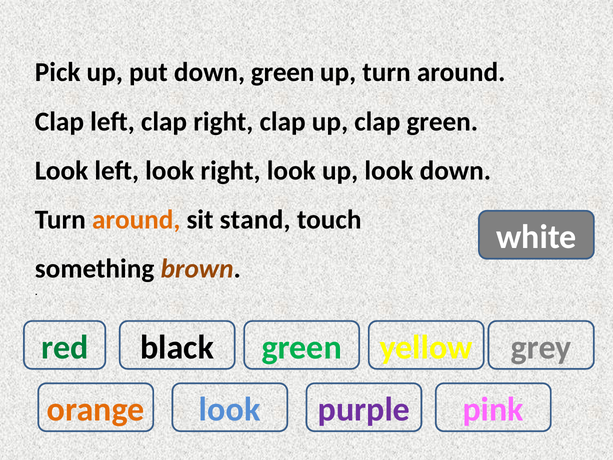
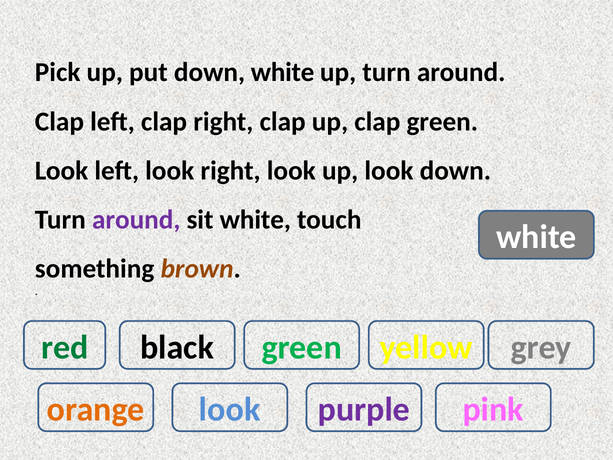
down green: green -> white (283, 72)
around colour: orange -> purple (136, 220)
sit stand: stand -> white (255, 220)
